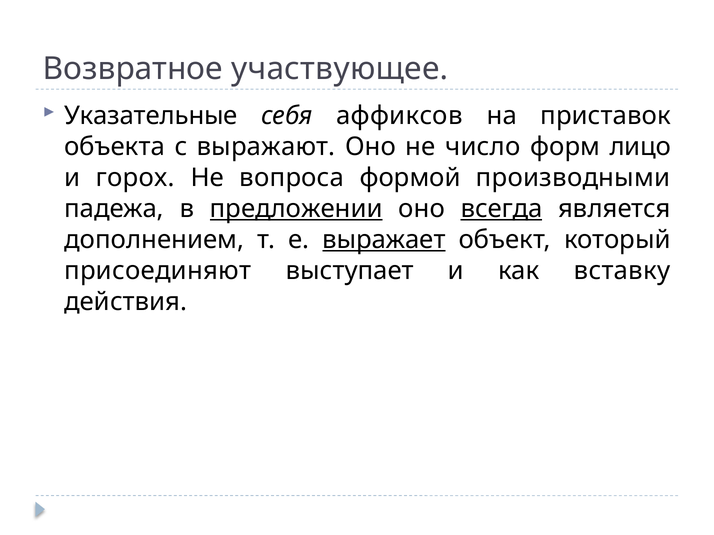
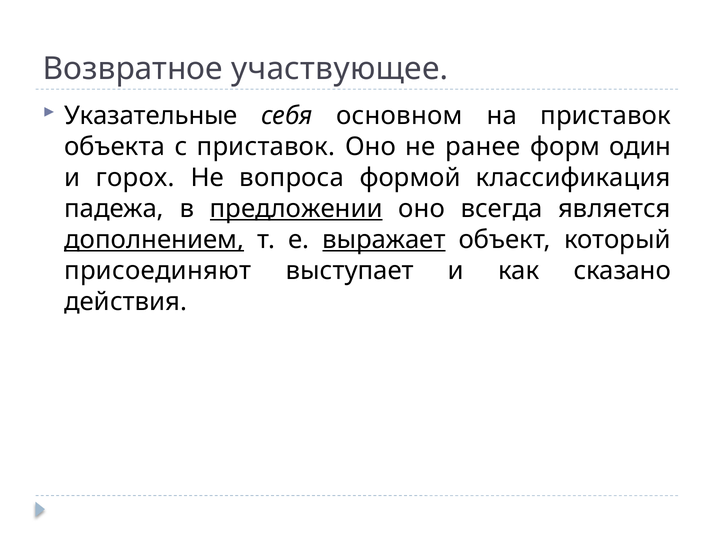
аффиксов: аффиксов -> основном (399, 116)
с выражают: выражают -> приставок (266, 147)
число: число -> ранее (483, 147)
лицо: лицо -> один (640, 147)
производными: производными -> классификация (573, 178)
всегда underline: present -> none (502, 209)
дополнением underline: none -> present (154, 240)
вставку: вставку -> сказано (622, 271)
